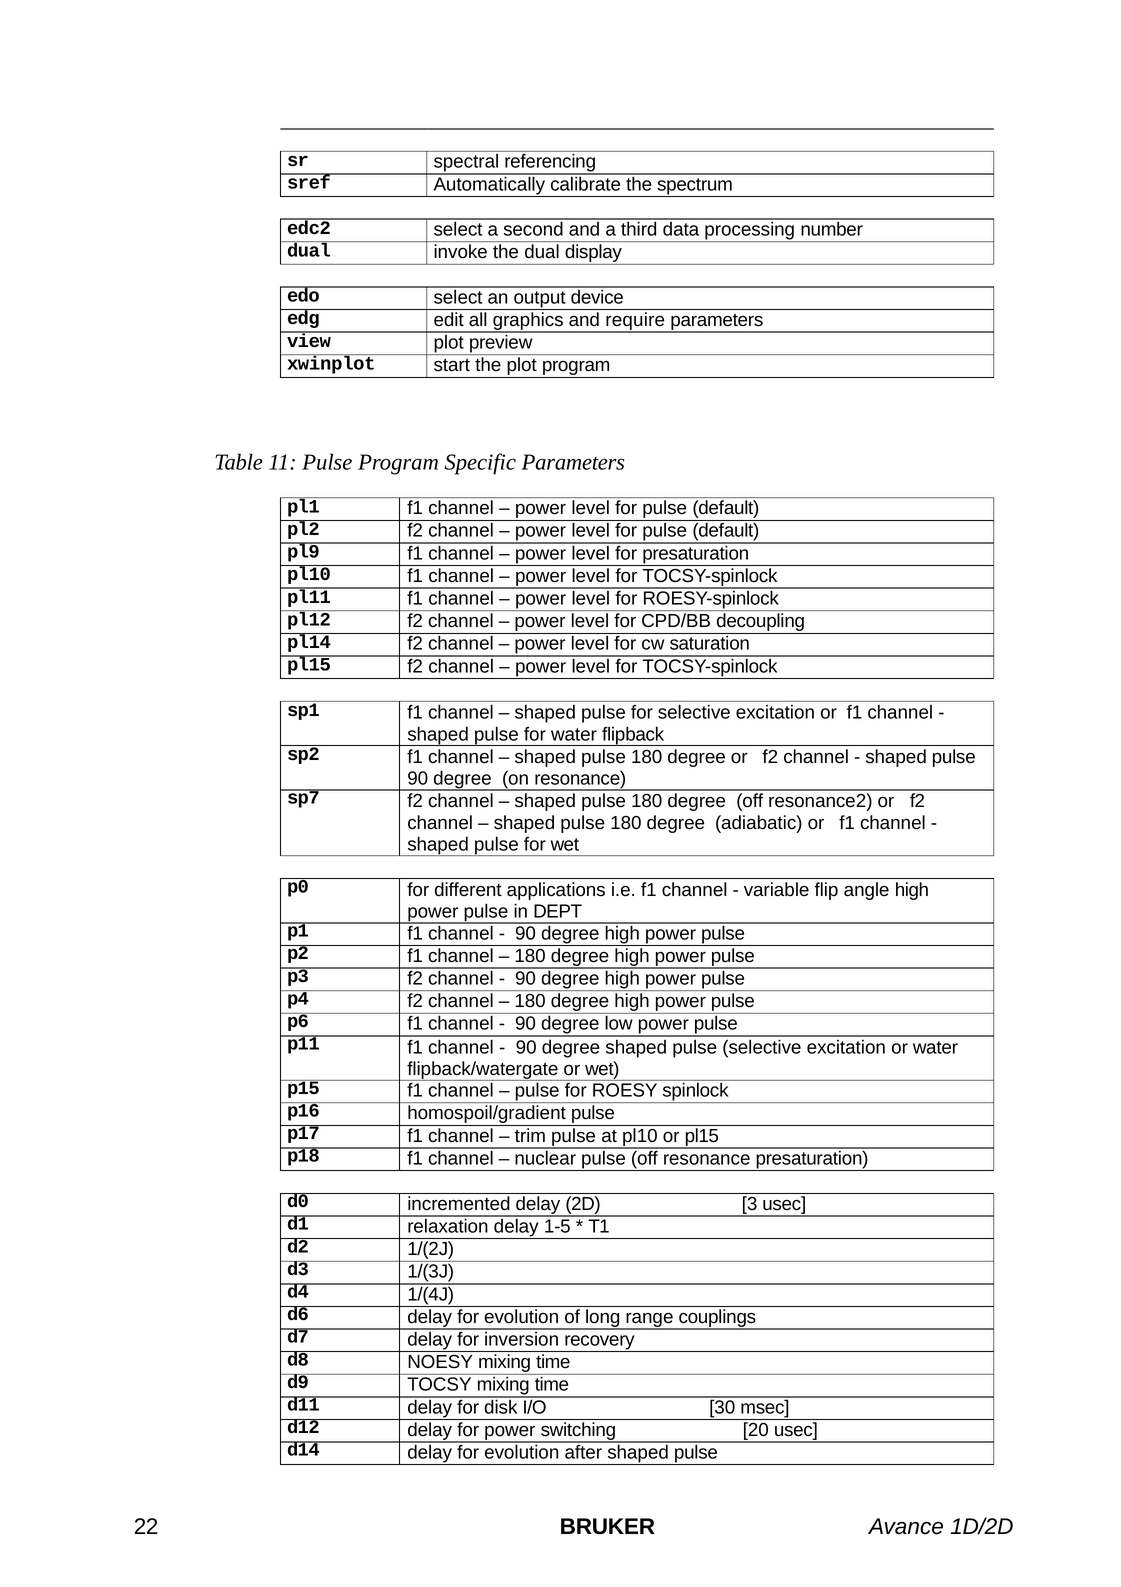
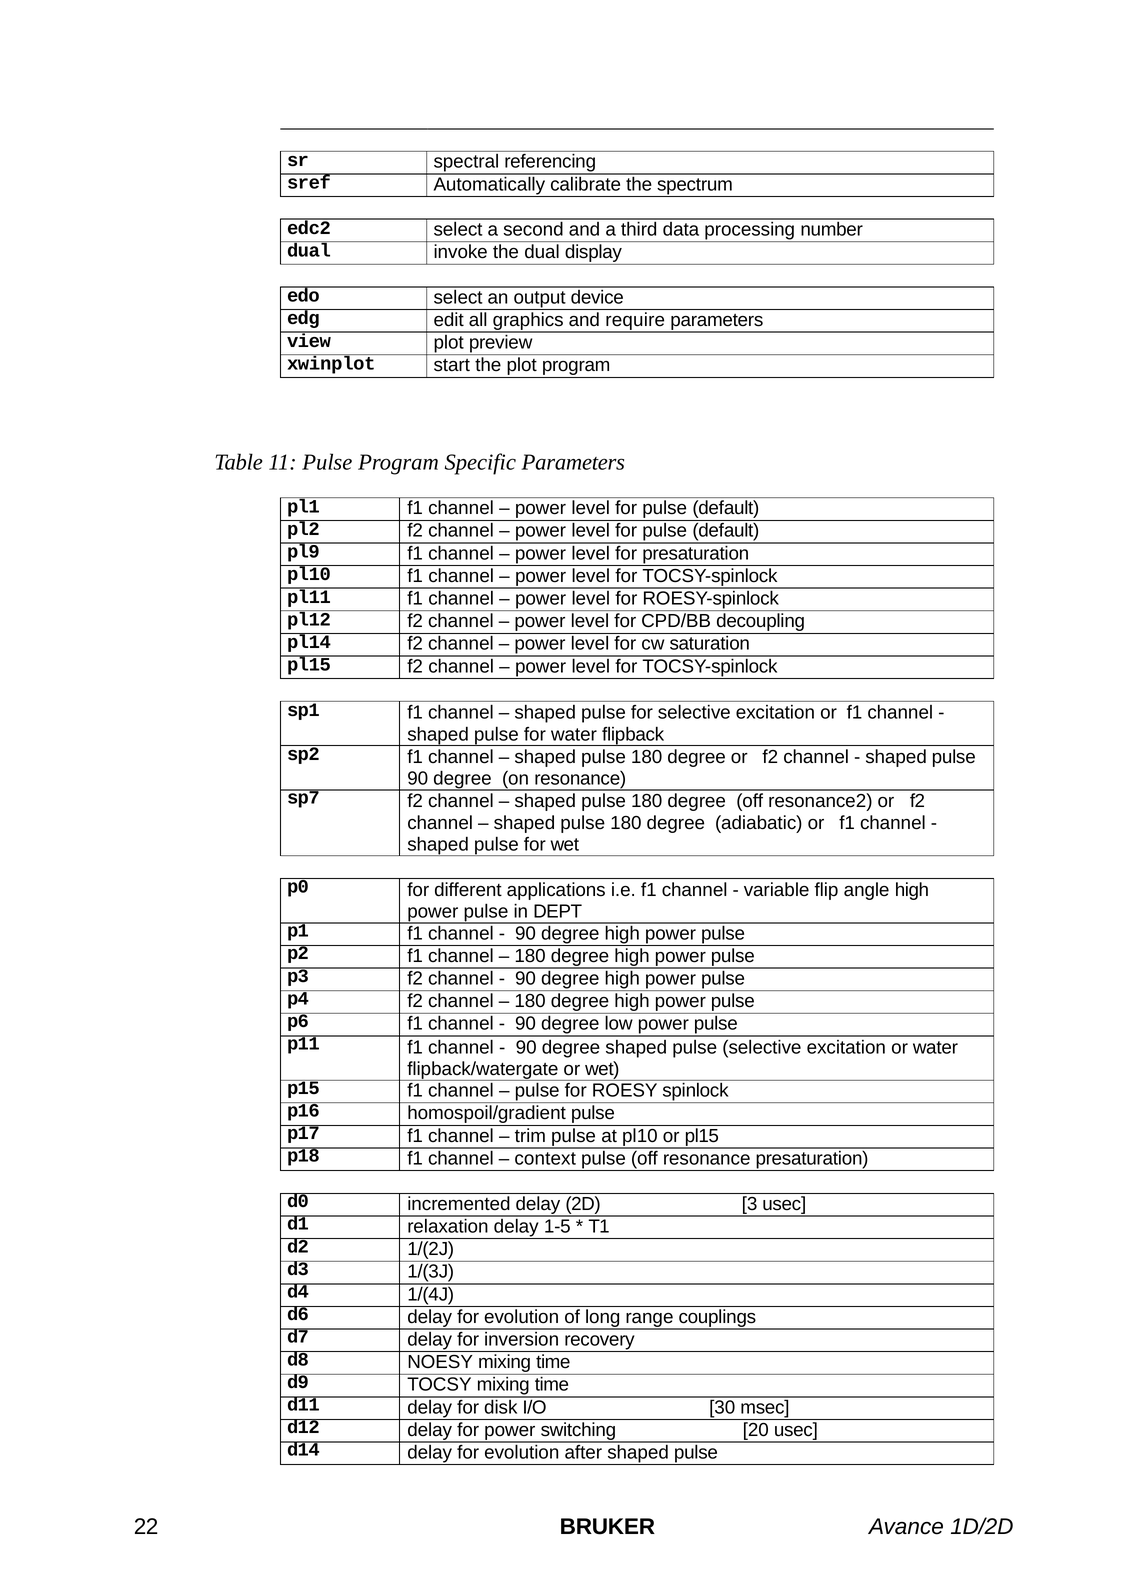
nuclear: nuclear -> context (545, 1158)
